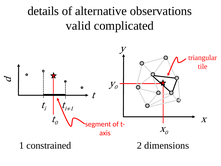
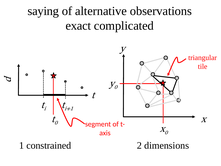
details: details -> saying (43, 11)
valid: valid -> exact (78, 26)
